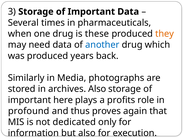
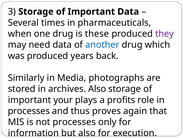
they colour: orange -> purple (164, 34)
here: here -> your (63, 99)
profound: profound -> processes (29, 110)
not dedicated: dedicated -> processes (74, 121)
